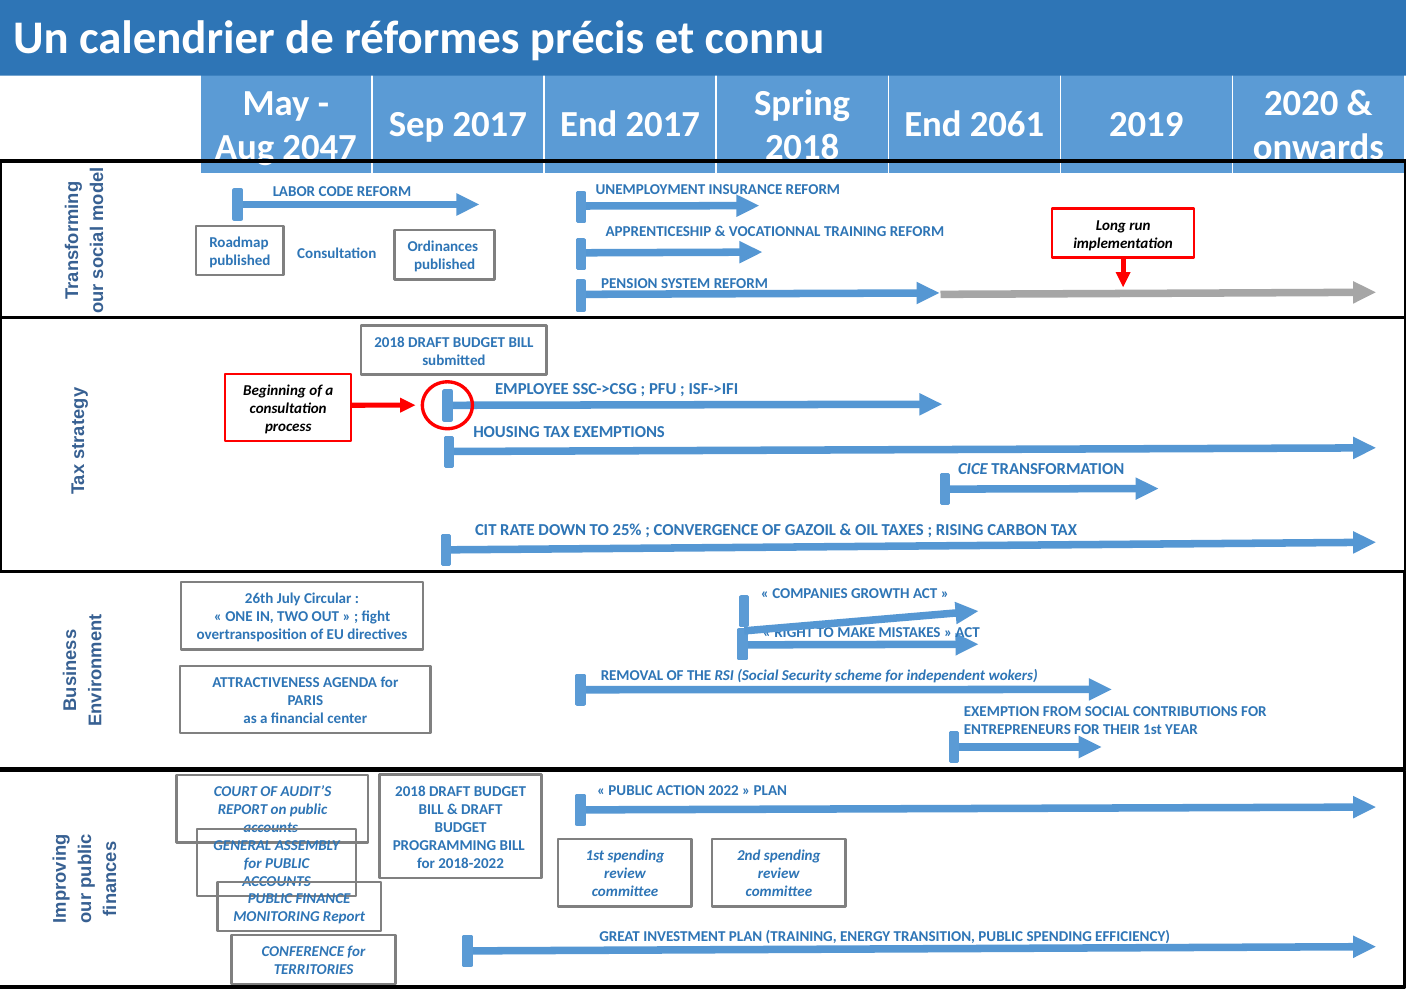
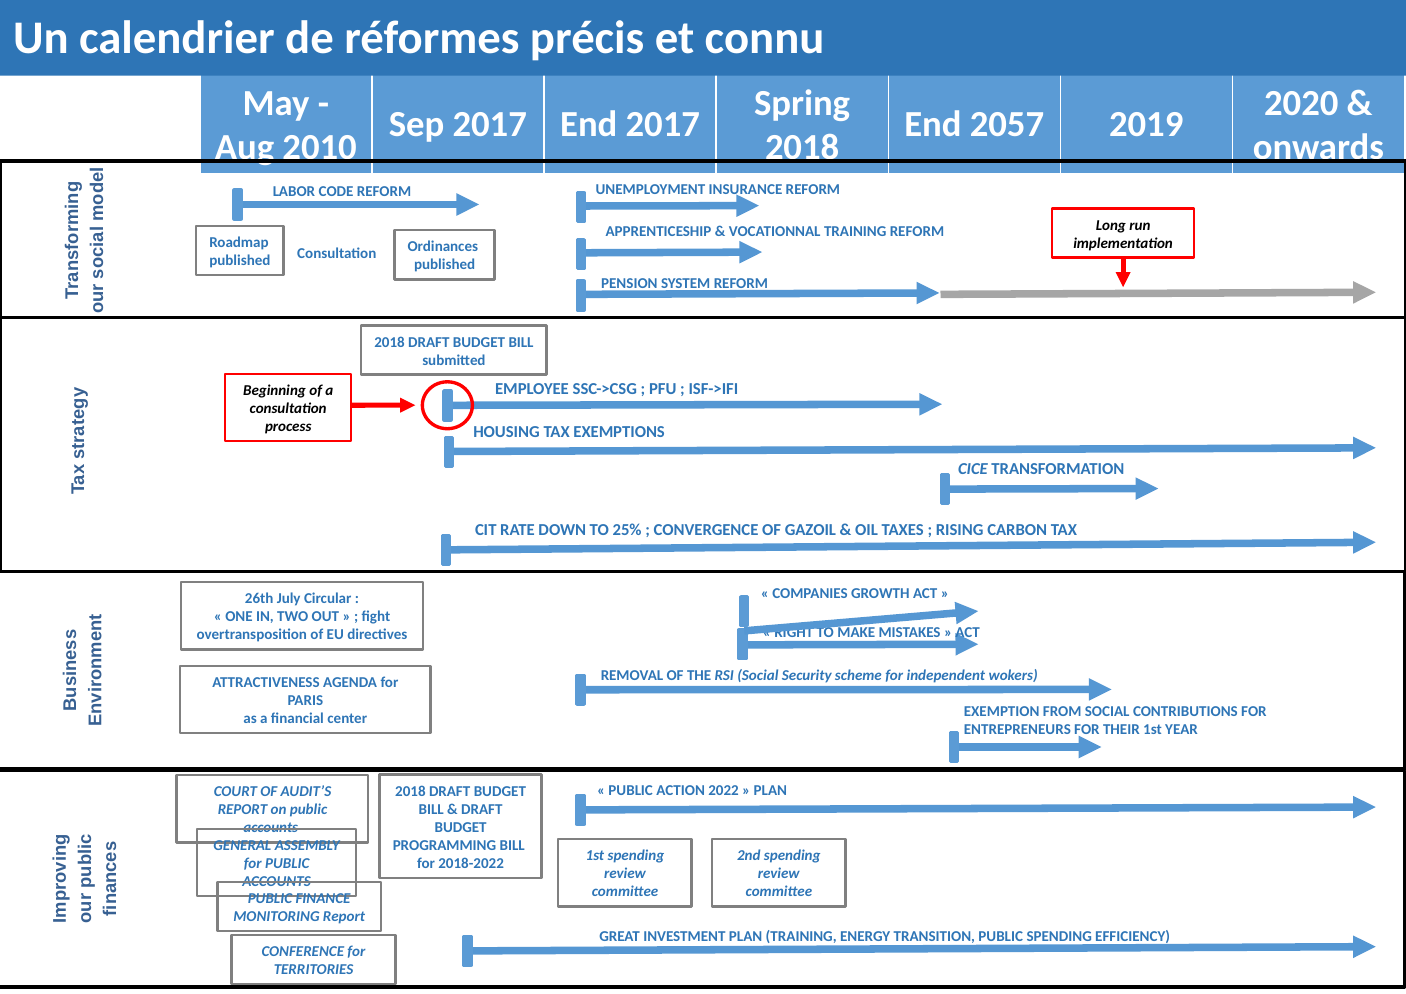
2061: 2061 -> 2057 (1007, 125)
2047: 2047 -> 2010 (320, 148)
